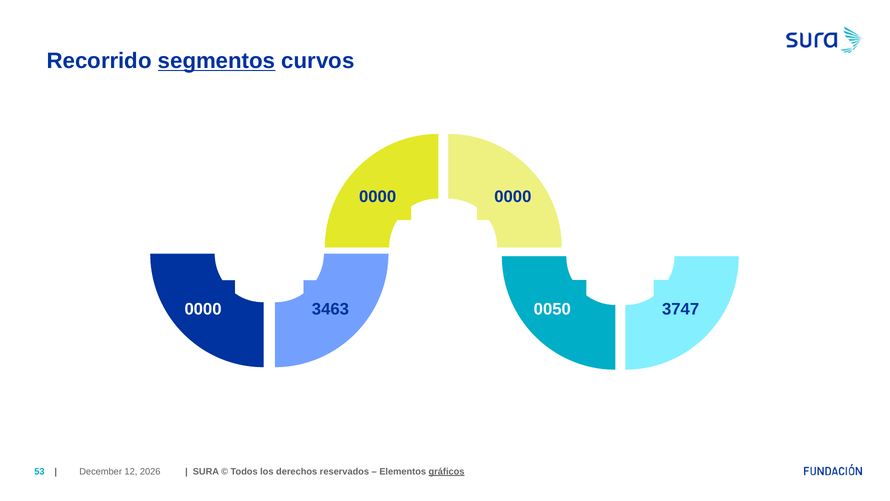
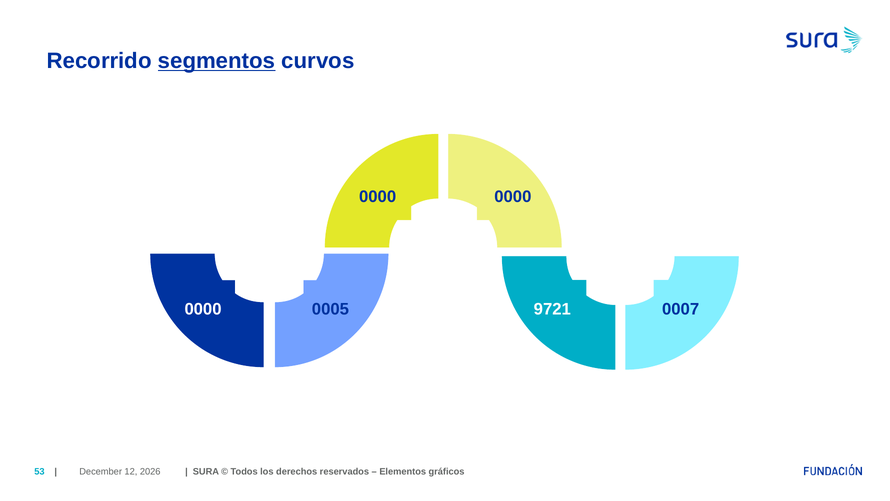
3463: 3463 -> 0005 (330, 309)
0050: 0050 -> 9721 (552, 309)
3747: 3747 -> 0007 (681, 309)
gráficos underline: present -> none (447, 471)
